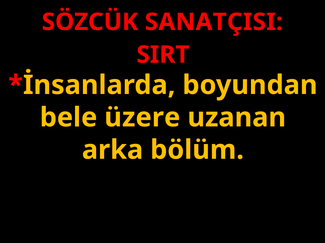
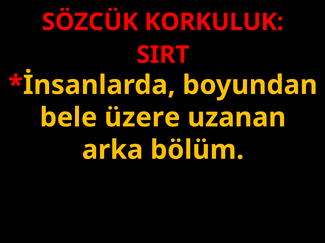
SANATÇISI: SANATÇISI -> KORKULUK (214, 22)
